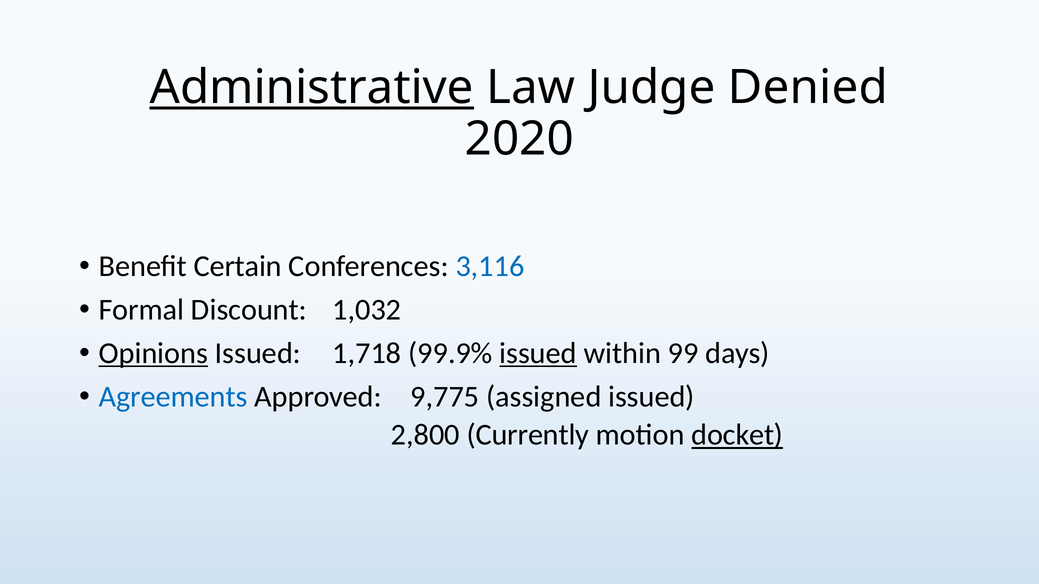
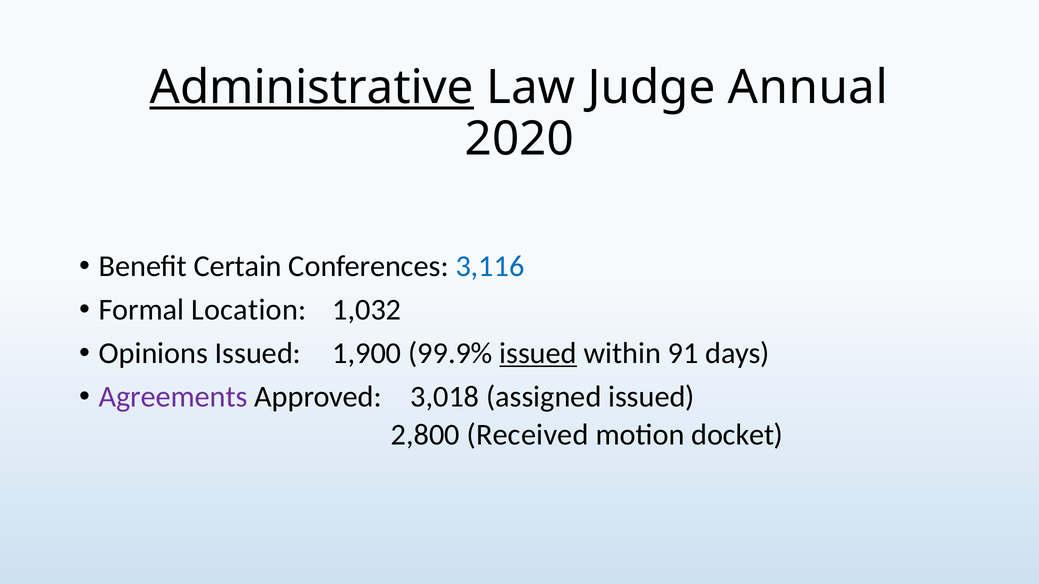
Denied: Denied -> Annual (808, 88)
Discount: Discount -> Location (249, 310)
Opinions underline: present -> none (153, 354)
1,718: 1,718 -> 1,900 (367, 354)
99: 99 -> 91 (683, 354)
Agreements colour: blue -> purple (173, 397)
9,775: 9,775 -> 3,018 (445, 397)
Currently: Currently -> Received (528, 435)
docket underline: present -> none (737, 435)
